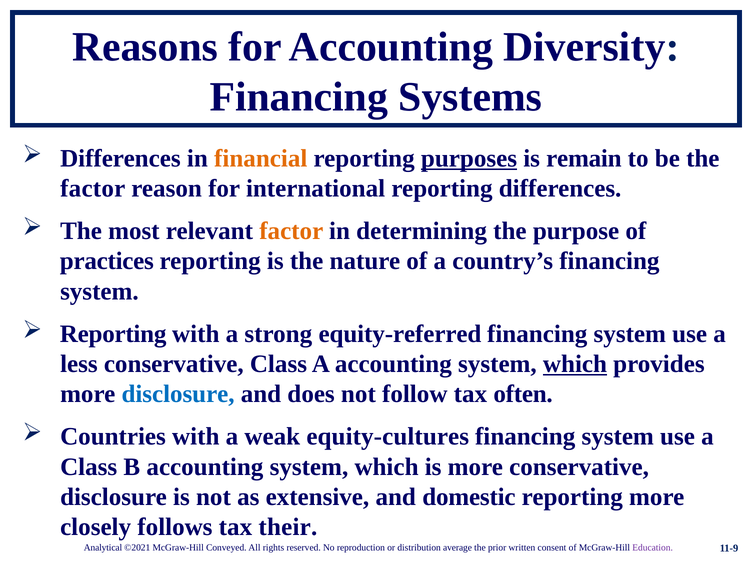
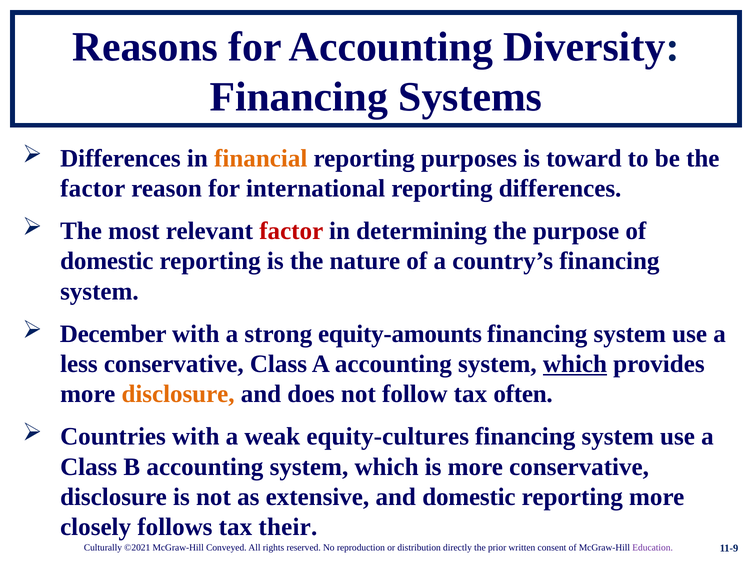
purposes underline: present -> none (469, 158)
remain: remain -> toward (584, 158)
factor colour: orange -> red (291, 231)
practices: practices -> domestic (107, 261)
Reporting: Reporting -> December (113, 334)
equity-referred: equity-referred -> equity-amounts (400, 334)
disclosure colour: blue -> orange (178, 394)
Analytical: Analytical -> Culturally (103, 547)
average: average -> directly (457, 547)
